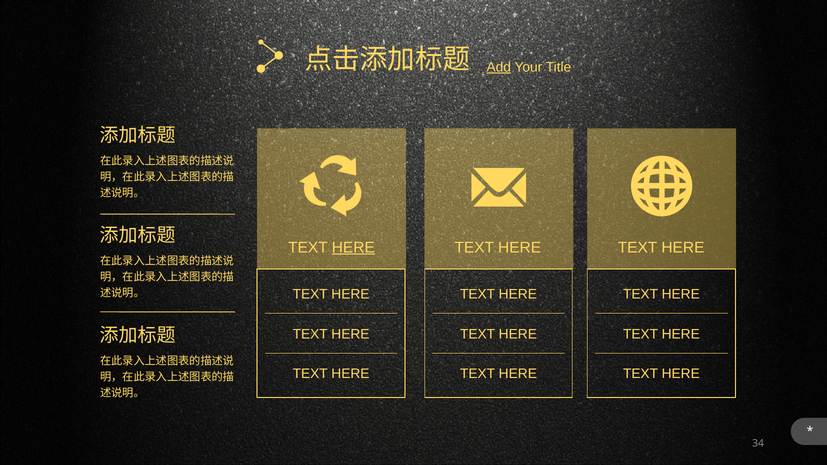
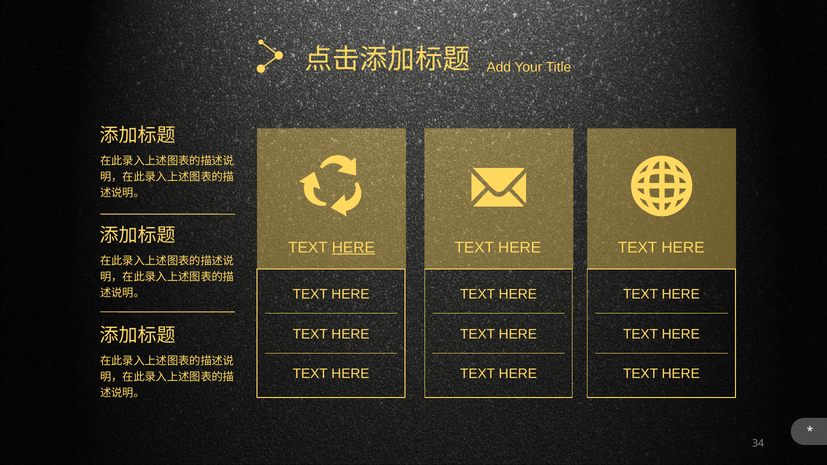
Add underline: present -> none (499, 67)
